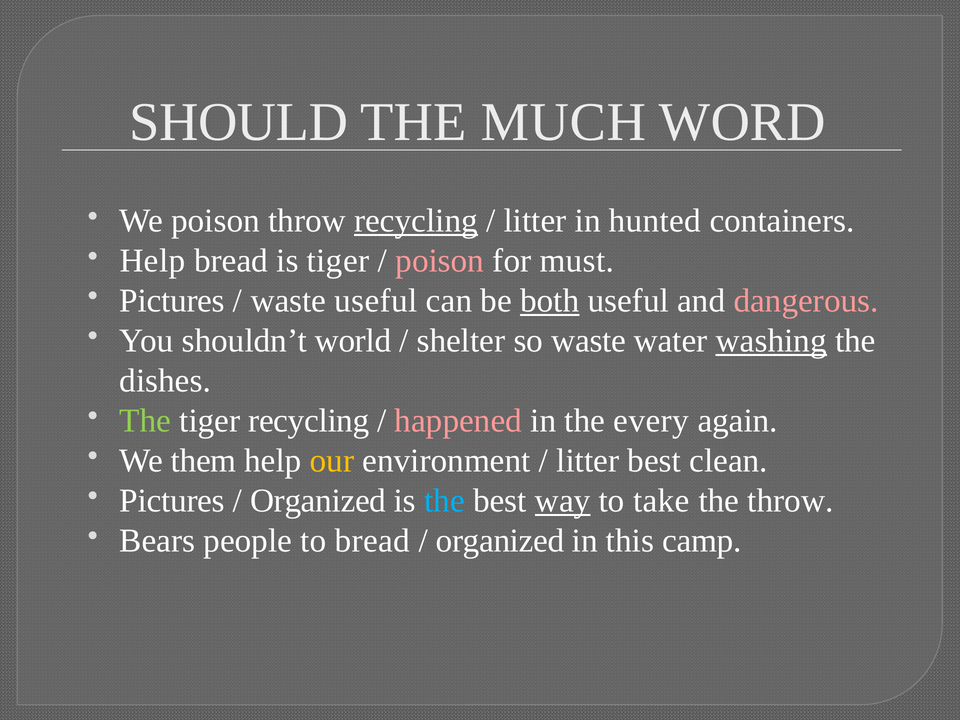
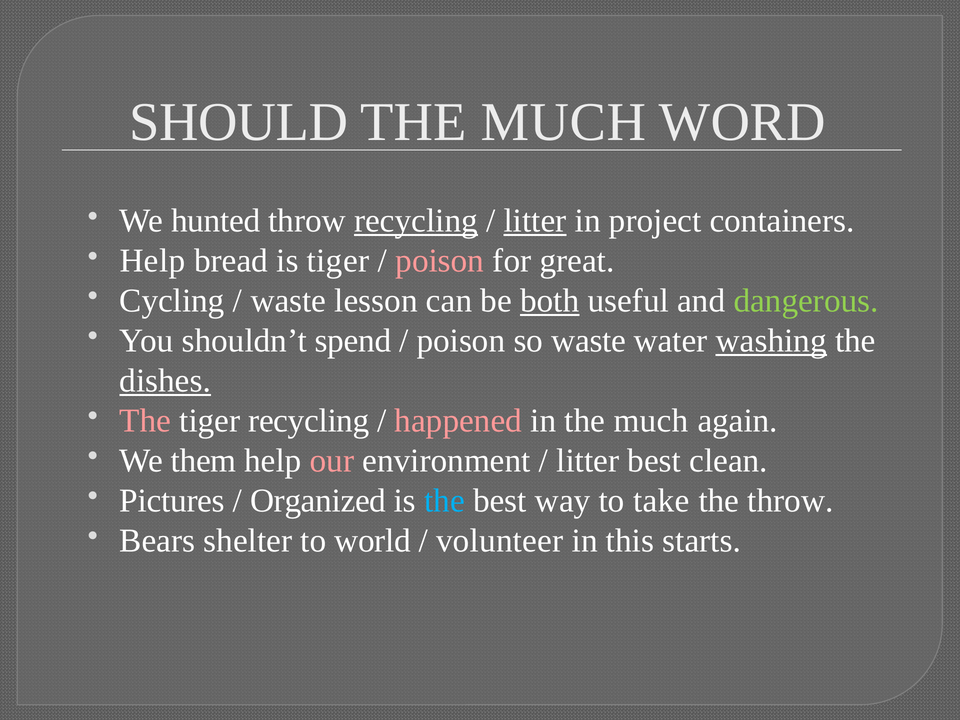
We poison: poison -> hunted (216, 221)
litter underline: none -> present (535, 221)
hunted: hunted -> project (655, 221)
must: must -> great (577, 261)
Pictures: Pictures -> Cycling (172, 301)
waste useful: useful -> lesson (376, 301)
dangerous colour: pink -> light green (806, 301)
world: world -> spend (353, 341)
shelter: shelter -> poison (461, 341)
dishes underline: none -> present (165, 381)
The colour: light green -> pink (145, 421)
in the every: every -> much (651, 421)
our colour: yellow -> pink (332, 461)
way underline: present -> none (563, 501)
people: people -> shelter (248, 541)
to bread: bread -> world (373, 541)
organized: organized -> volunteer (500, 541)
camp: camp -> starts (702, 541)
